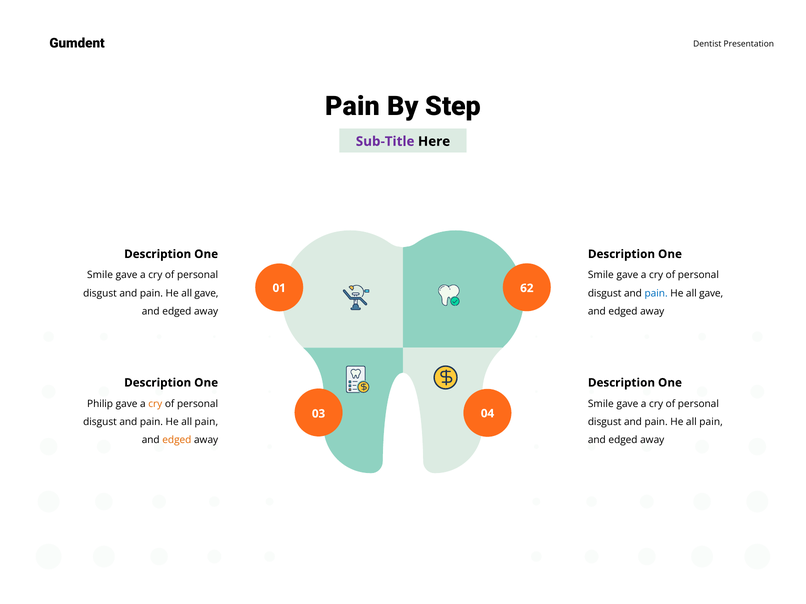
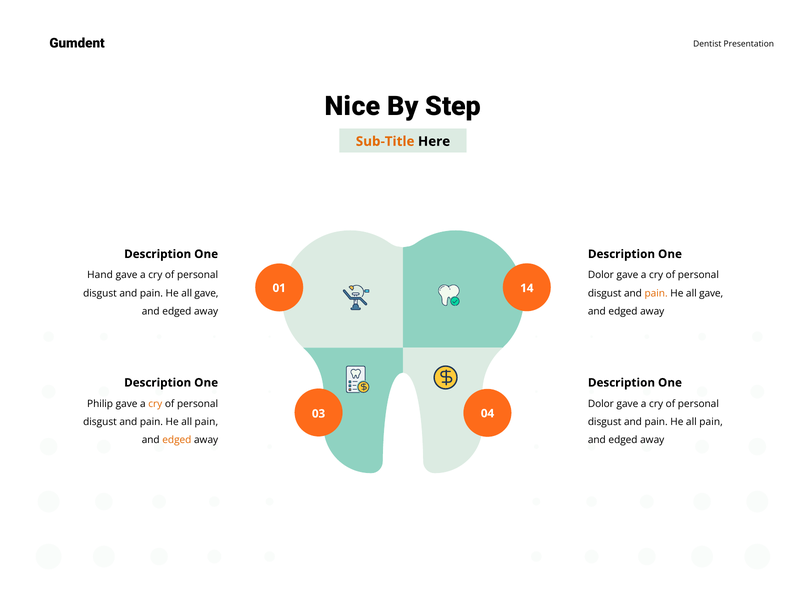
Pain: Pain -> Nice (353, 106)
Sub-Title colour: purple -> orange (385, 142)
Smile: Smile -> Hand (100, 275)
Smile: Smile -> Dolor (601, 275)
62: 62 -> 14 (527, 288)
pain colour: blue -> orange (656, 293)
Smile: Smile -> Dolor (601, 404)
